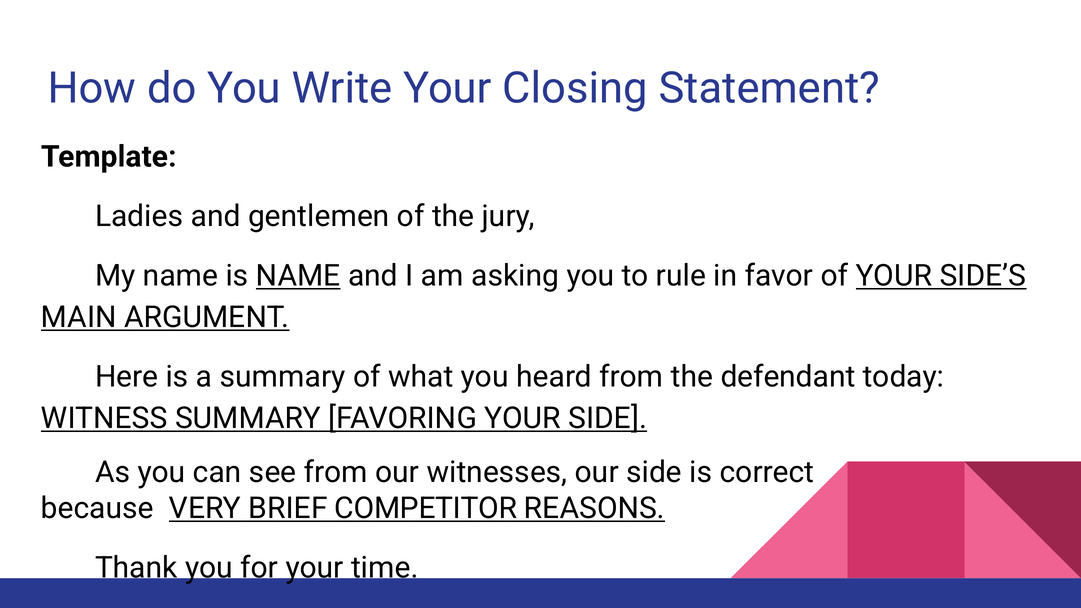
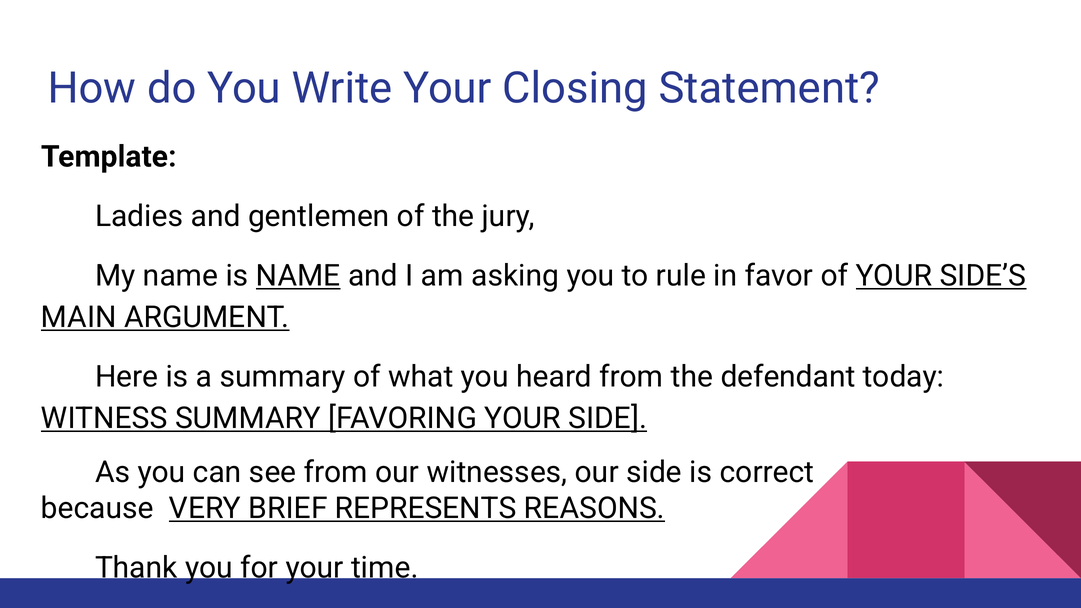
COMPETITOR: COMPETITOR -> REPRESENTS (426, 508)
